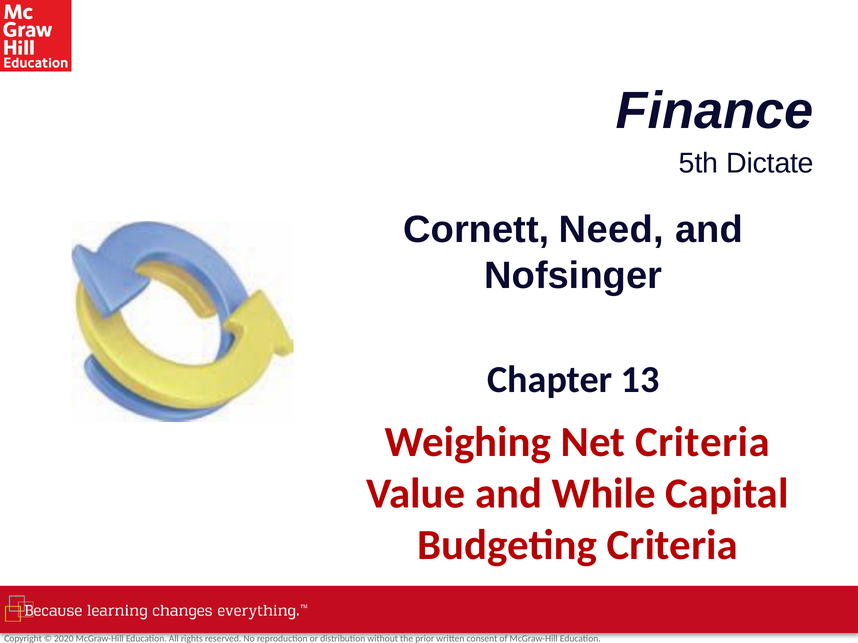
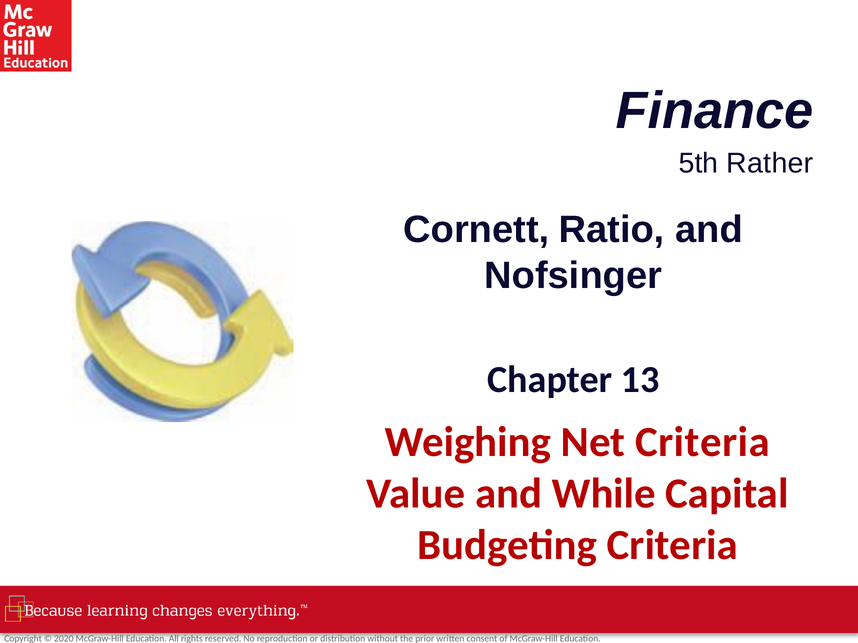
Dictate: Dictate -> Rather (770, 164)
Need: Need -> Ratio (612, 230)
